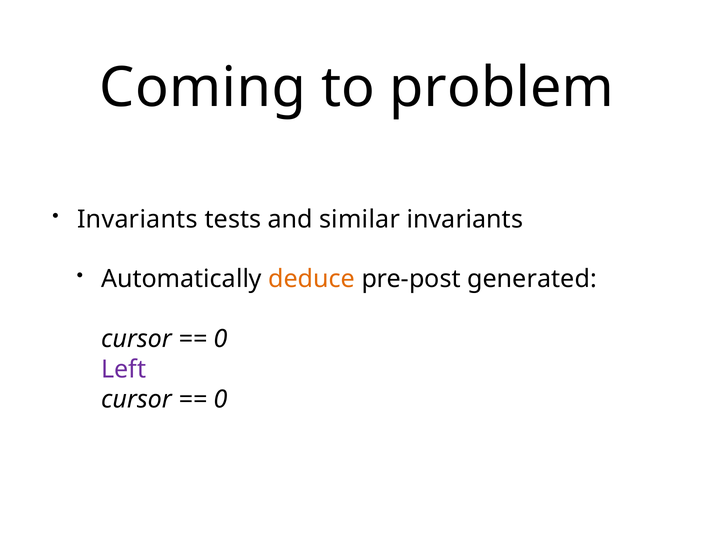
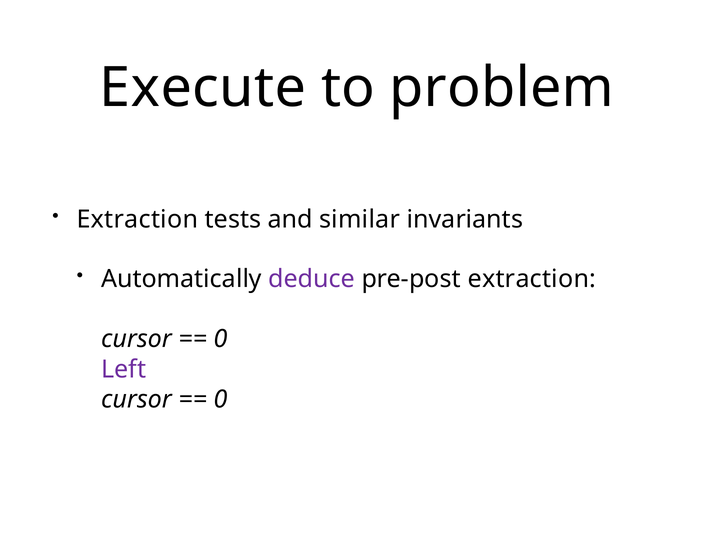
Coming: Coming -> Execute (203, 88)
Invariants: Invariants -> Extraction (137, 219)
deduce colour: orange -> purple (312, 279)
pre-post generated: generated -> extraction (532, 279)
